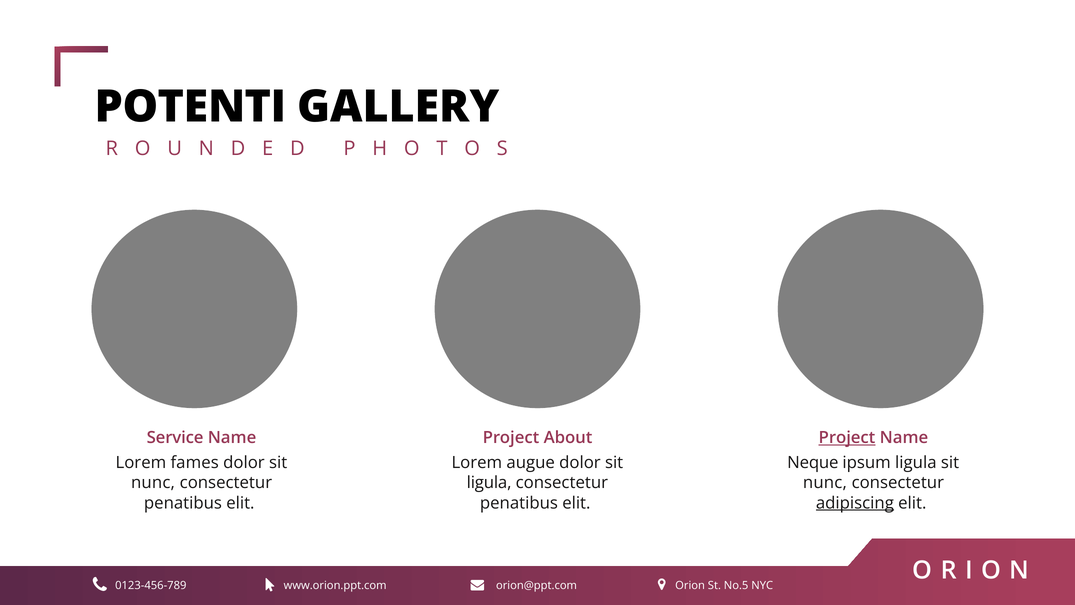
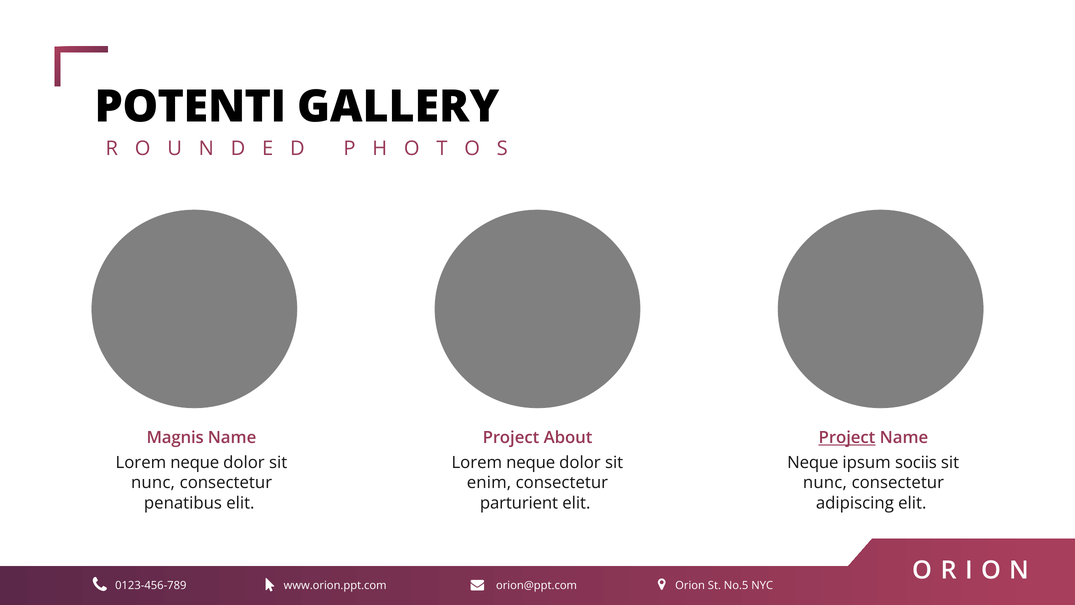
Service: Service -> Magnis (175, 437)
fames: fames -> neque (195, 462)
augue: augue -> neque (531, 462)
ipsum ligula: ligula -> sociis (916, 462)
ligula: ligula -> enim (489, 483)
penatibus: penatibus -> parturient (519, 503)
adipiscing underline: present -> none (855, 503)
